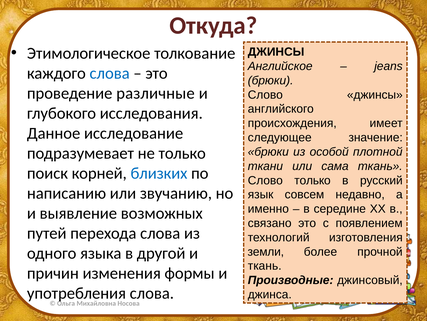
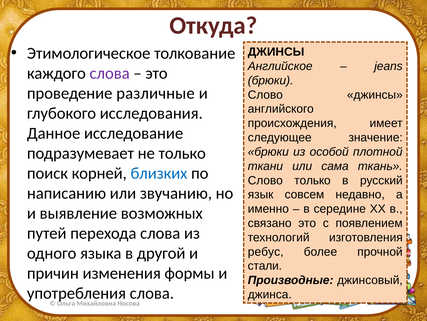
слова colour: blue -> purple (110, 73)
земли: земли -> ребус (266, 251)
ткань: ткань -> стали (265, 265)
